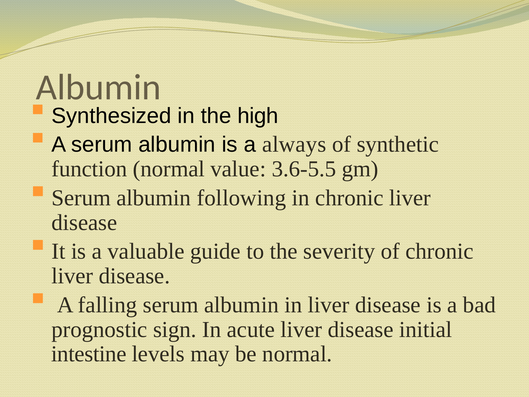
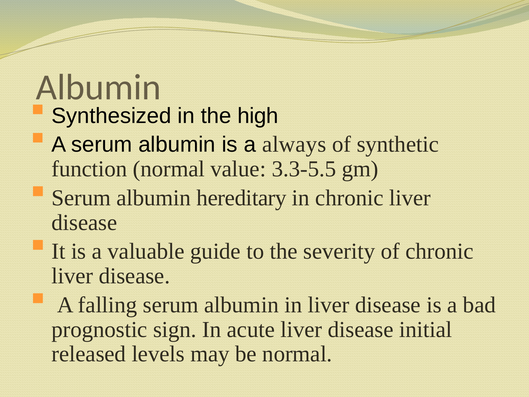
3.6-5.5: 3.6-5.5 -> 3.3-5.5 (304, 169)
following: following -> hereditary (242, 198)
intestine: intestine -> released (89, 354)
